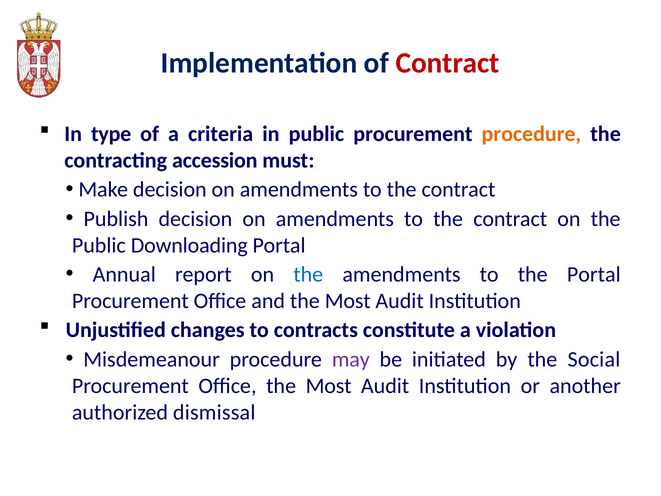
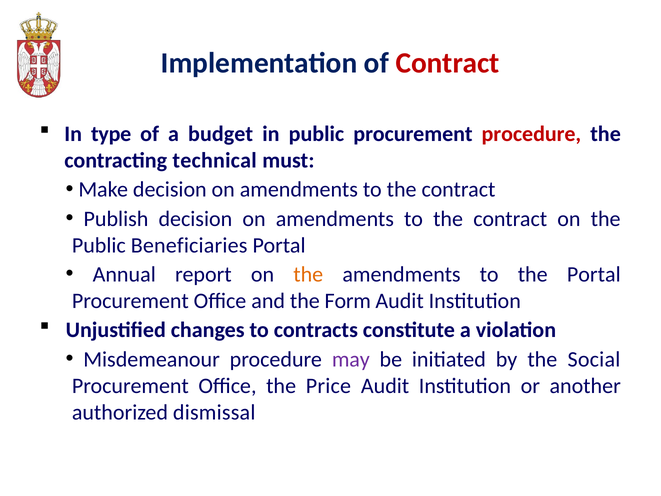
criteria: criteria -> budget (221, 134)
procedure colour: orange -> red (531, 134)
accession: accession -> technical (215, 160)
Downloading: Downloading -> Beneficiaries (189, 245)
the colour: blue -> orange (308, 274)
and the Most: Most -> Form (348, 301)
Office the Most: Most -> Price (328, 386)
